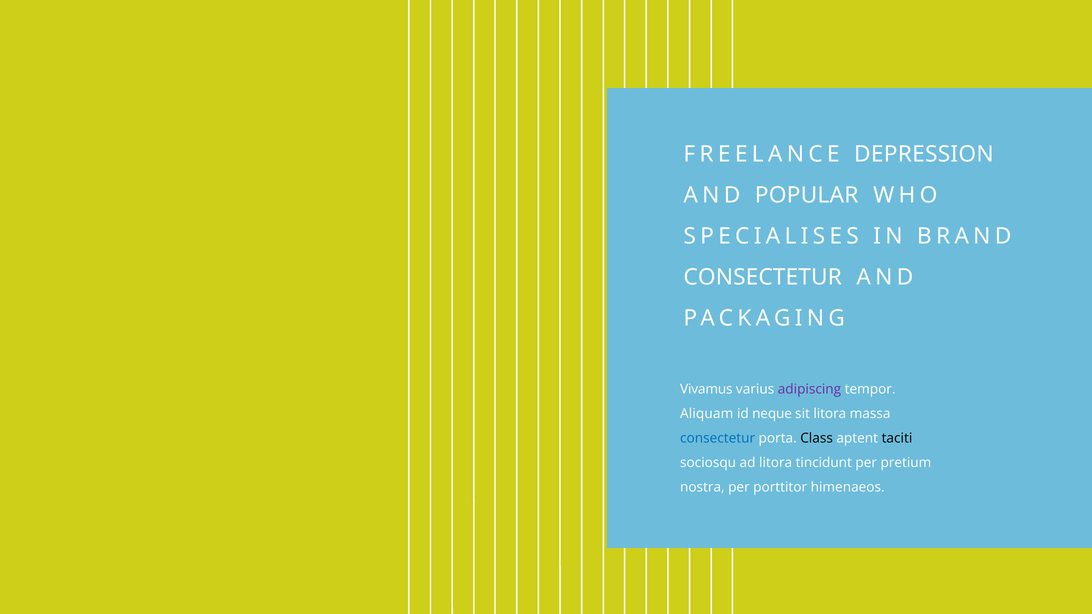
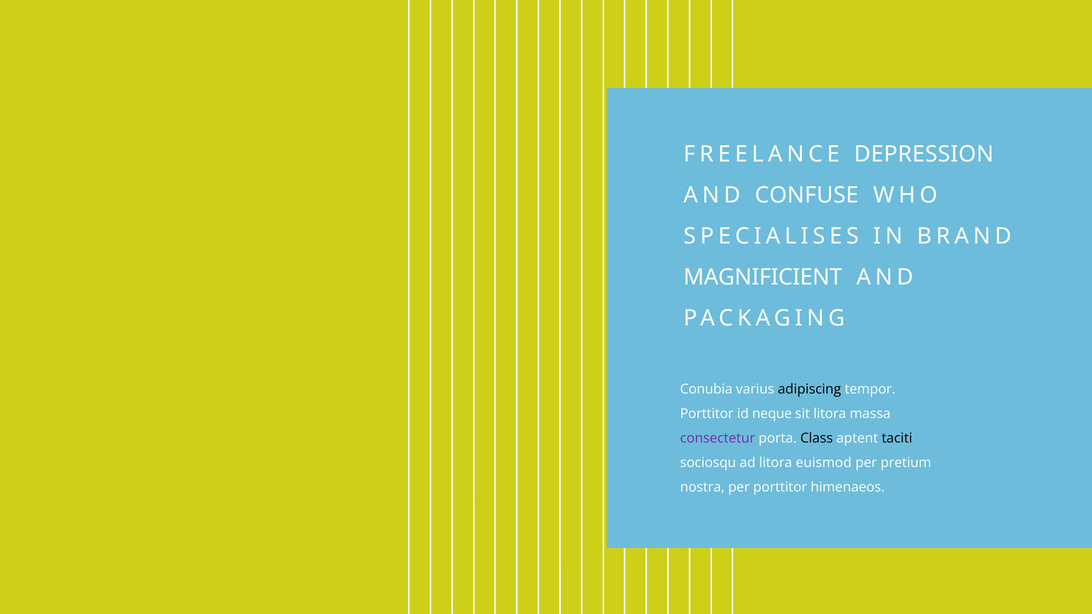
POPULAR: POPULAR -> CONFUSE (807, 195)
CONSECTETUR: CONSECTETUR -> MAGNIFICIENT (763, 277)
Vivamus: Vivamus -> Conubia (706, 389)
adipiscing colour: purple -> black (809, 389)
Aliquam: Aliquam -> Porttitor (707, 414)
consectetur colour: blue -> purple (718, 438)
tincidunt: tincidunt -> euismod (824, 463)
